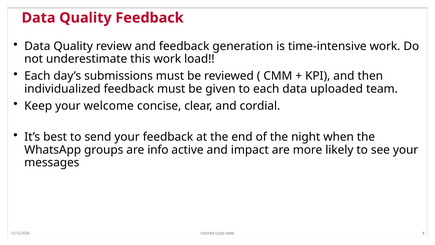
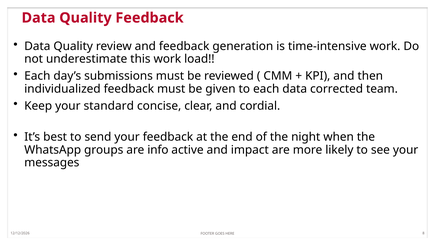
uploaded: uploaded -> corrected (337, 89)
welcome: welcome -> standard (109, 106)
